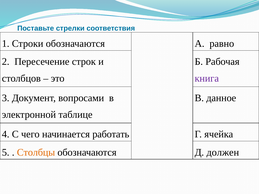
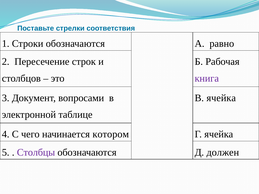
В данное: данное -> ячейка (221, 98)
работать: работать -> котором (111, 134)
Столбцы colour: orange -> purple (36, 152)
